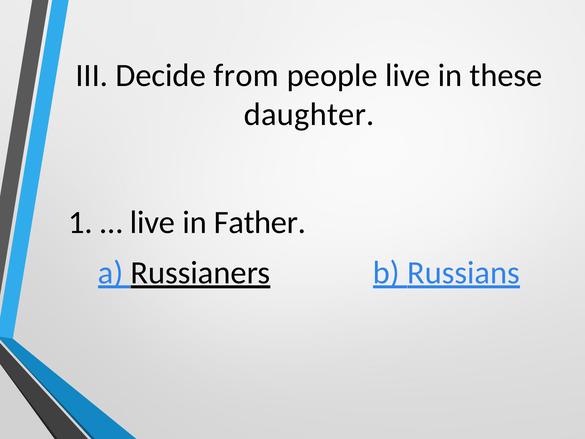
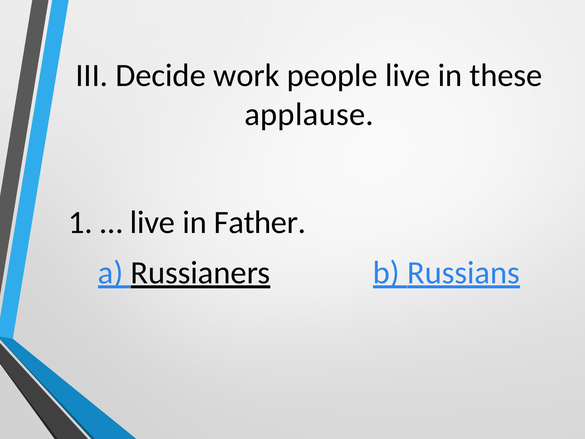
from: from -> work (246, 75)
daughter: daughter -> applause (309, 114)
